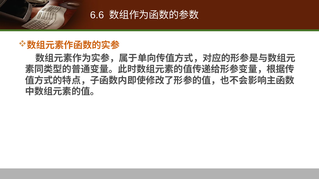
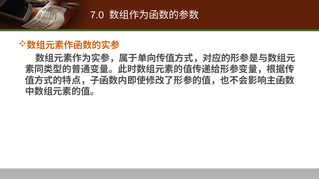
6.6: 6.6 -> 7.0 (97, 15)
